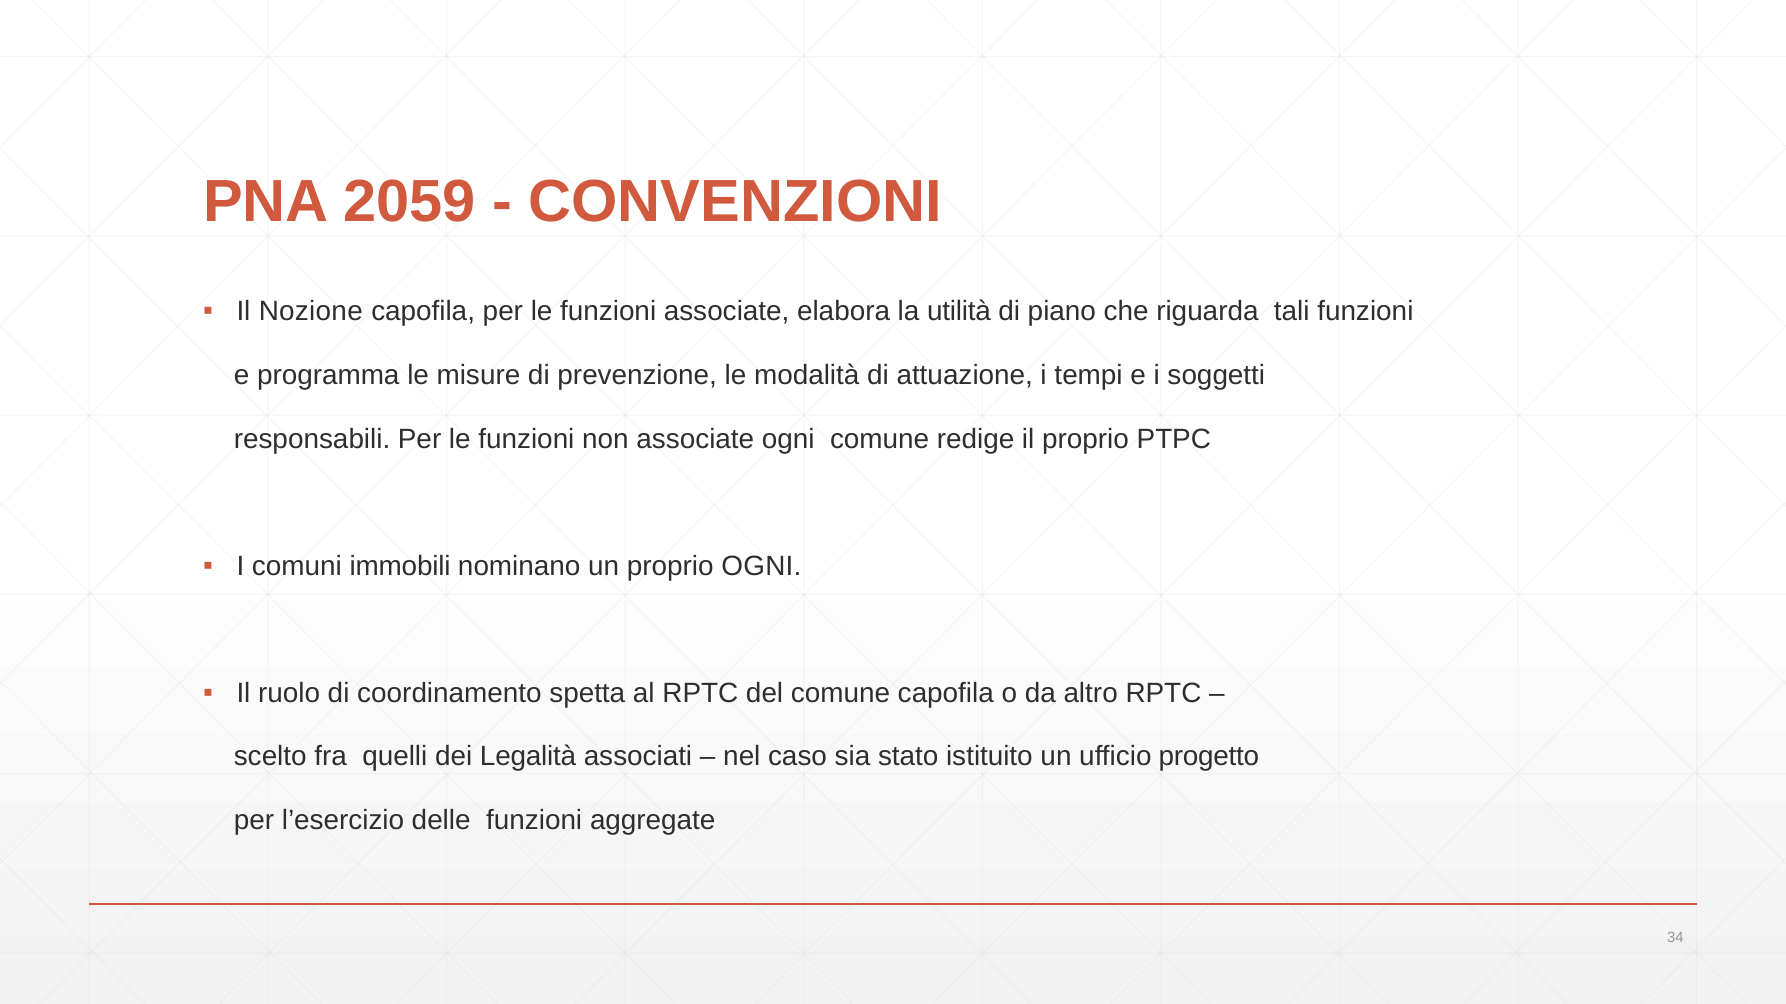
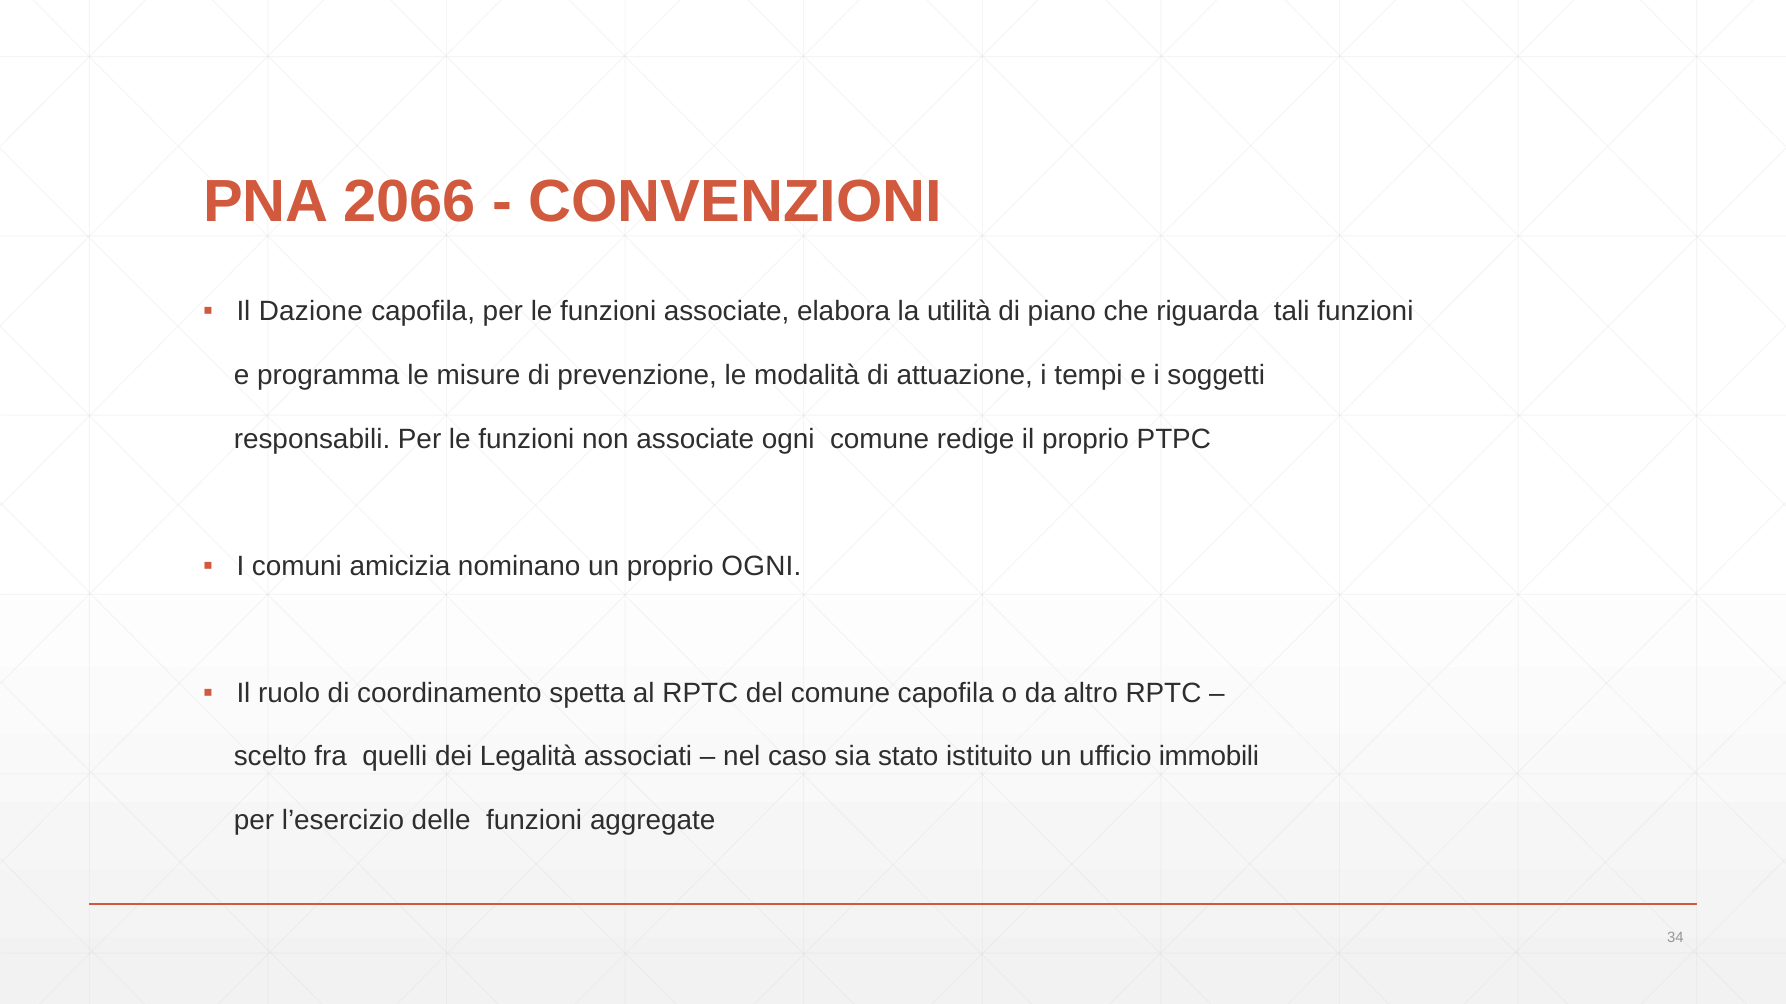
2059: 2059 -> 2066 (409, 202)
Nozione: Nozione -> Dazione (311, 312)
immobili: immobili -> amicizia (400, 566)
progetto: progetto -> immobili (1209, 757)
